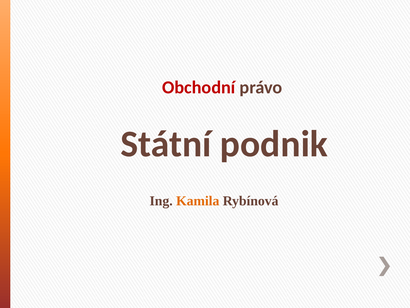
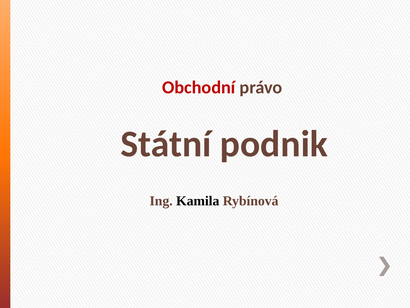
Kamila colour: orange -> black (198, 201)
